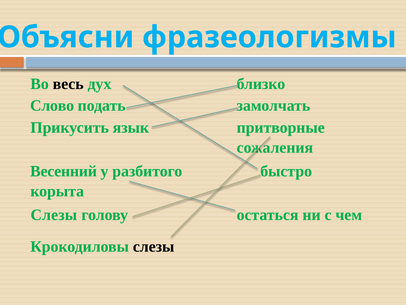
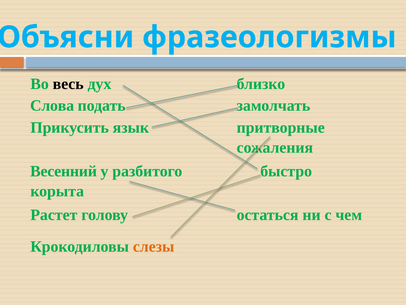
Слово: Слово -> Слова (52, 106)
Слезы: Слезы -> Растет (54, 215)
слезы colour: black -> orange (154, 246)
